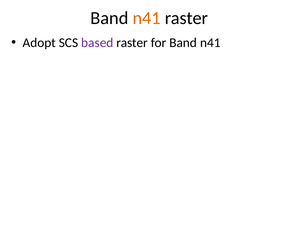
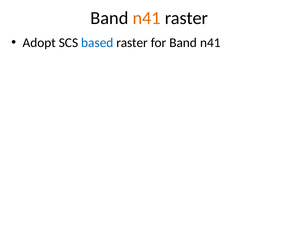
based colour: purple -> blue (97, 43)
